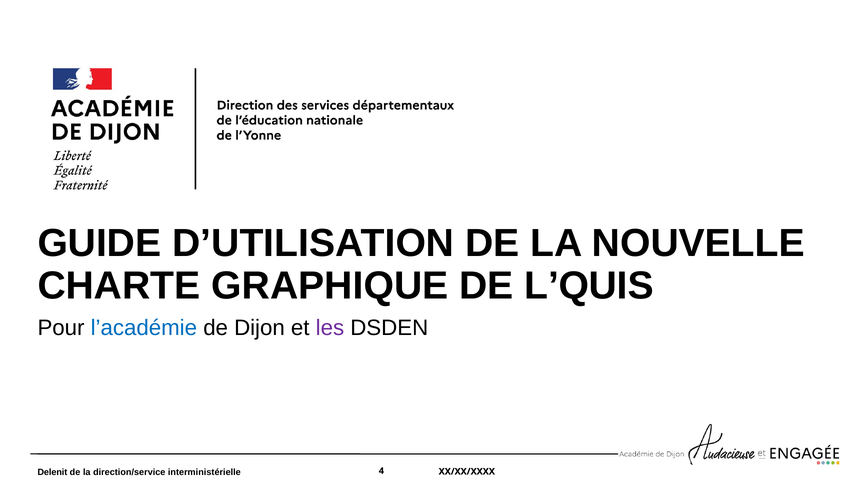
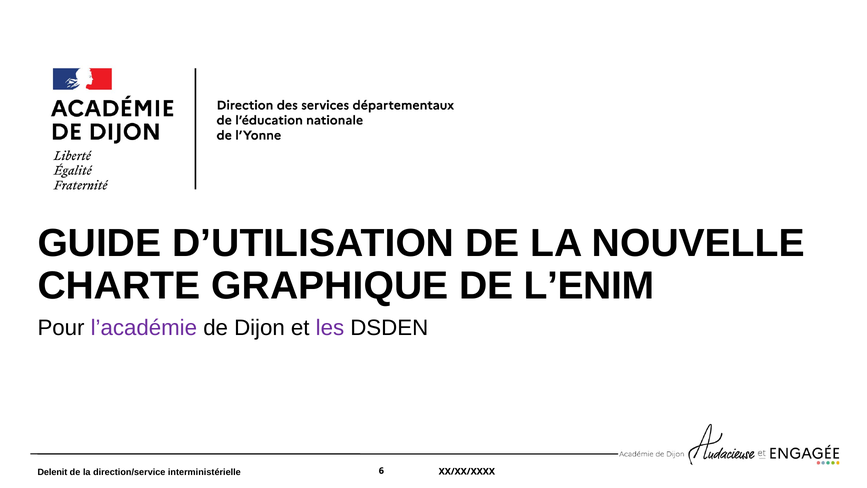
L’QUIS: L’QUIS -> L’ENIM (589, 286)
l’académie colour: blue -> purple (144, 328)
4: 4 -> 6 (381, 471)
